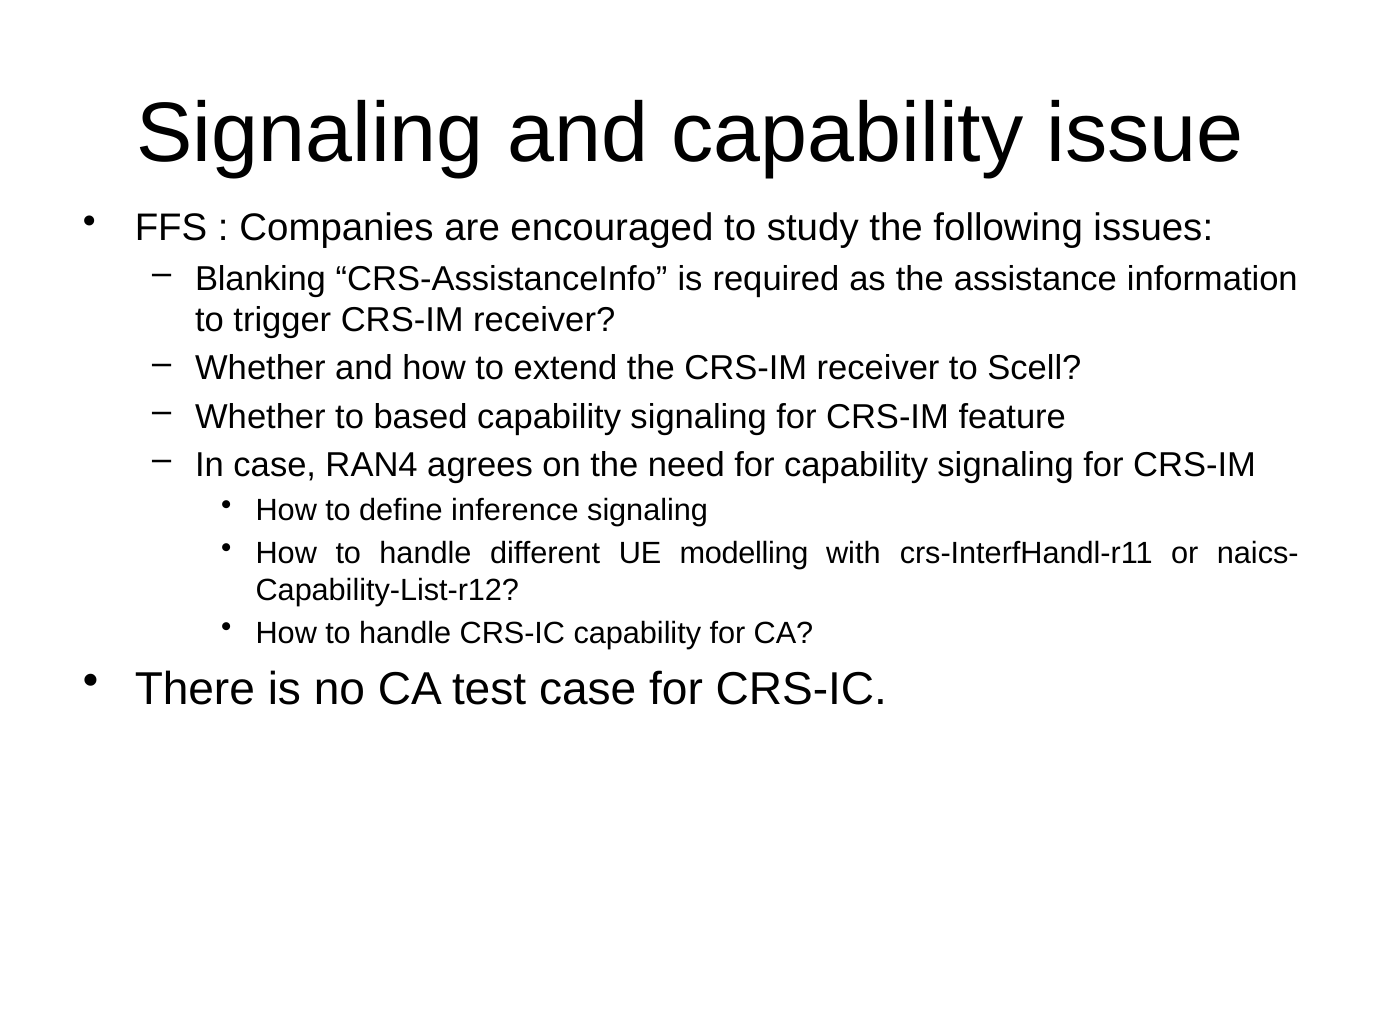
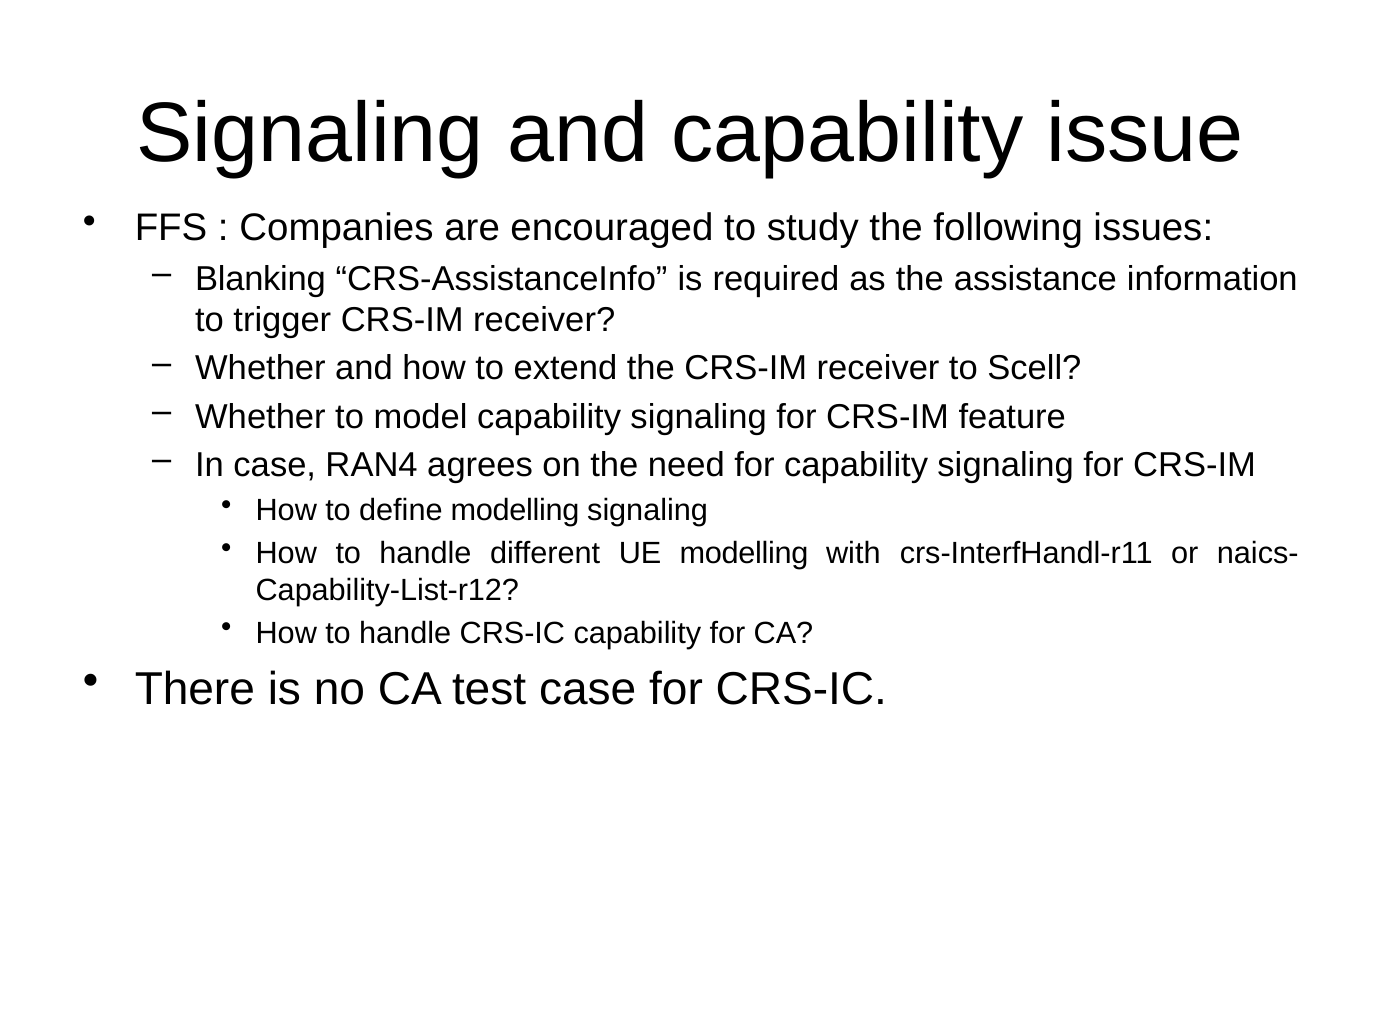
based: based -> model (421, 417)
define inference: inference -> modelling (515, 510)
